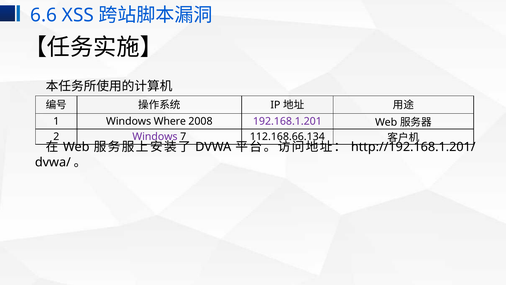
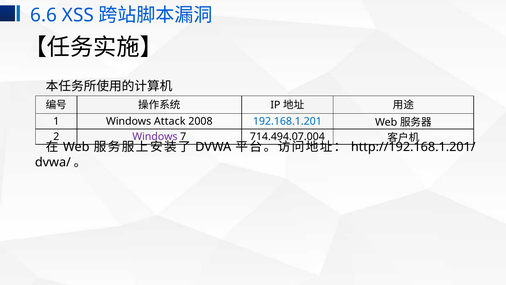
Where: Where -> Attack (170, 121)
192.168.1.201 colour: purple -> blue (287, 121)
112.168.66.134: 112.168.66.134 -> 714.494.07.004 (287, 137)
